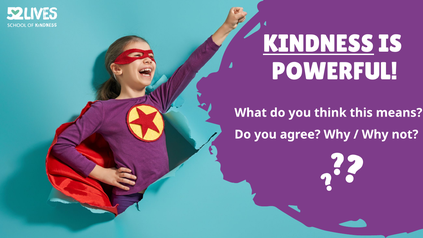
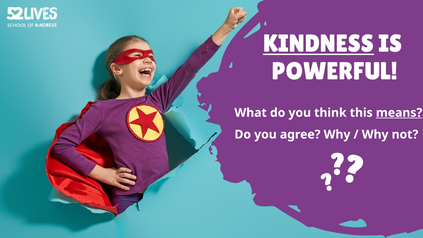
means underline: none -> present (399, 113)
